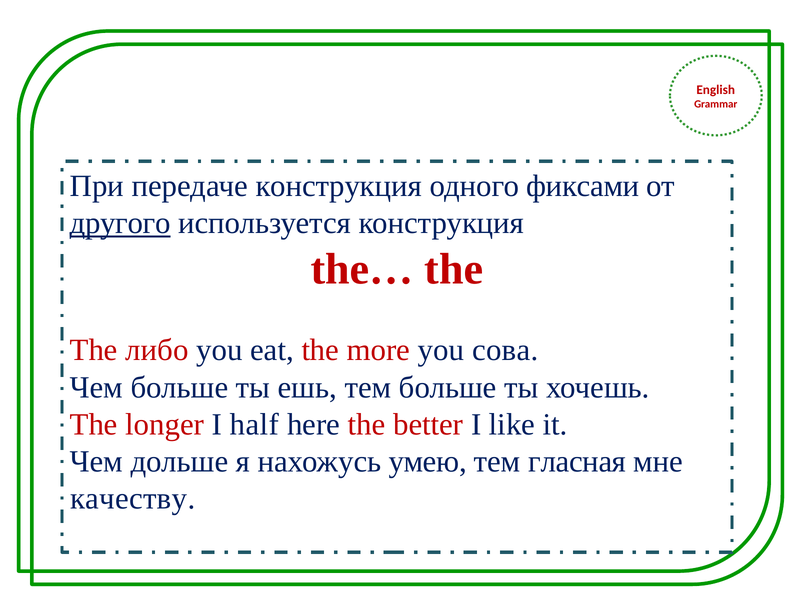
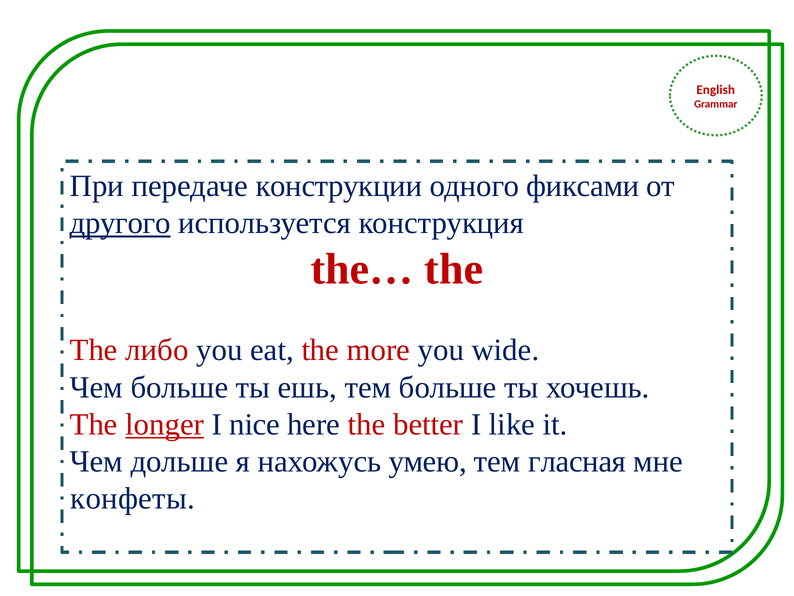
передаче конструкция: конструкция -> конструкции (339, 186)
сова: сова -> wide (505, 350)
longer underline: none -> present (165, 424)
half: half -> nice (255, 424)
качеству: качеству -> конфеты (133, 498)
